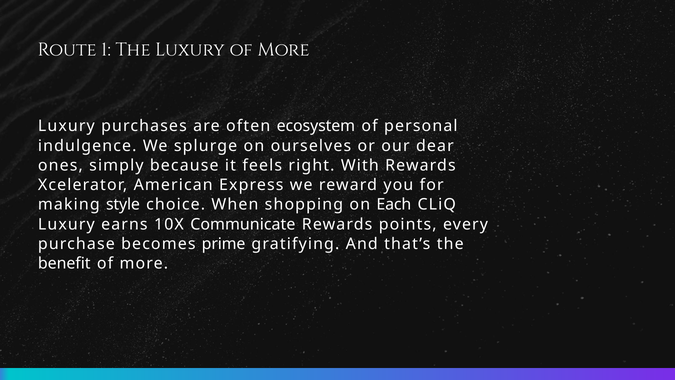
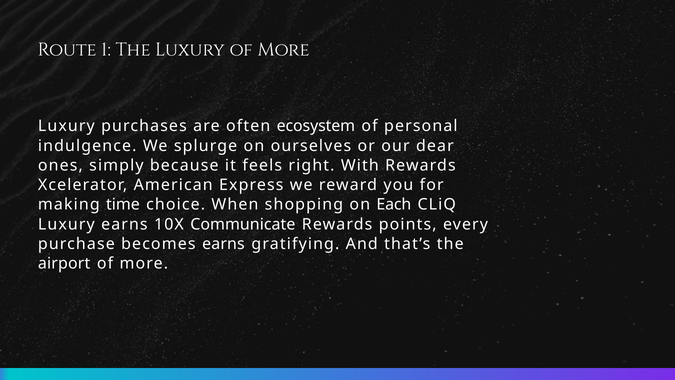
style: style -> time (123, 204)
becomes prime: prime -> earns (223, 244)
benefit: benefit -> airport (64, 263)
